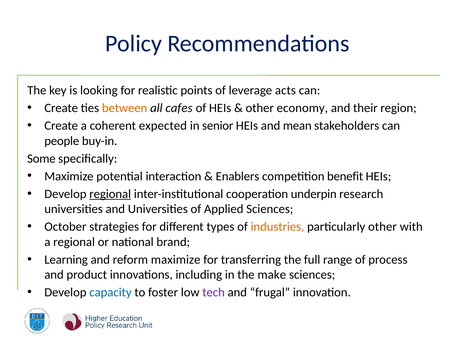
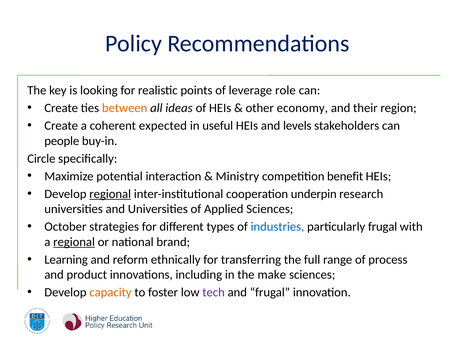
acts: acts -> role (285, 90)
cafes: cafes -> ideas (179, 108)
senior: senior -> useful (218, 126)
mean: mean -> levels (297, 126)
Some: Some -> Circle (41, 159)
Enablers: Enablers -> Ministry (237, 176)
industries colour: orange -> blue (277, 227)
particularly other: other -> frugal (383, 227)
regional underline: none -> present (74, 242)
reform maximize: maximize -> ethnically (176, 260)
capacity colour: blue -> orange (110, 293)
